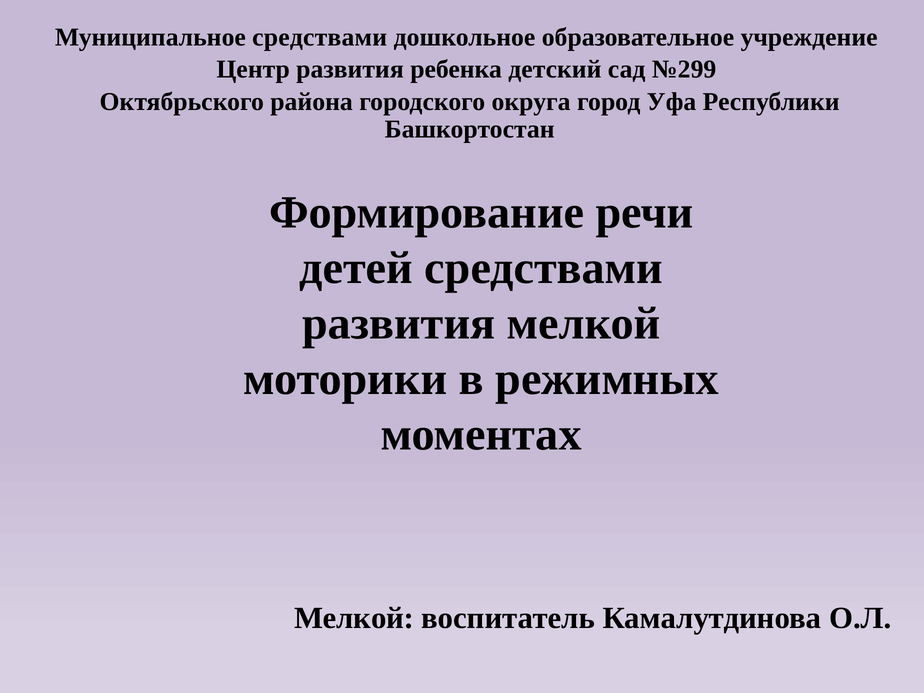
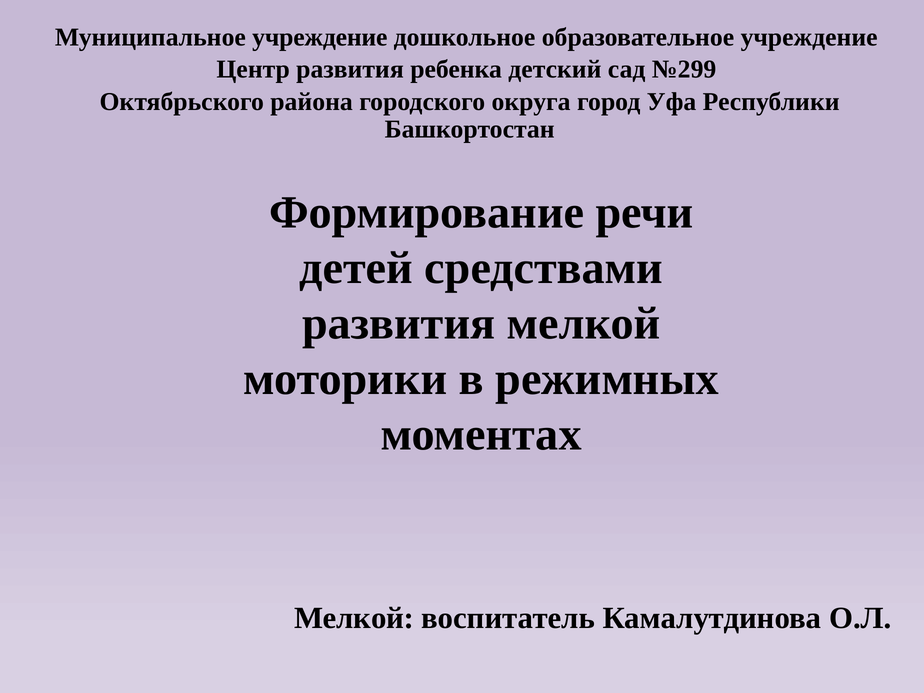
Муниципальное средствами: средствами -> учреждение (320, 37)
